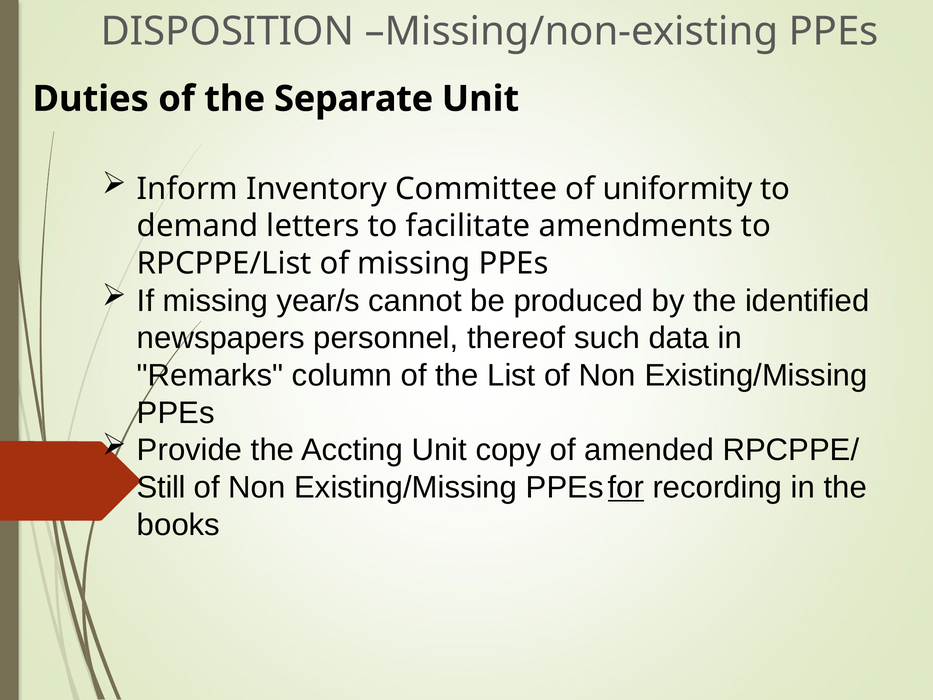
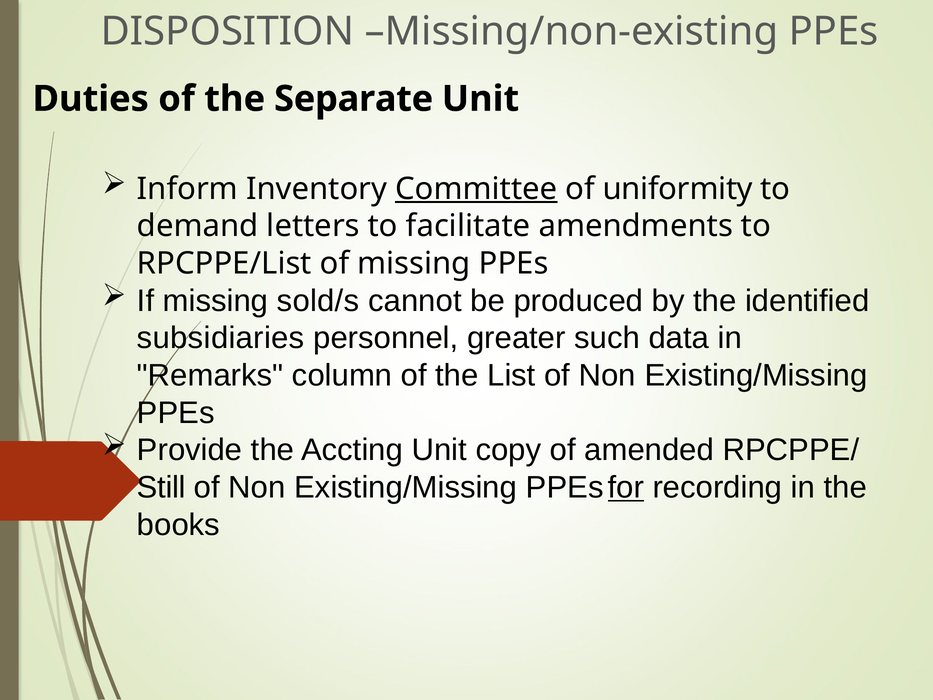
Committee underline: none -> present (476, 189)
year/s: year/s -> sold/s (318, 301)
newspapers: newspapers -> subsidiaries (221, 338)
thereof: thereof -> greater (516, 338)
